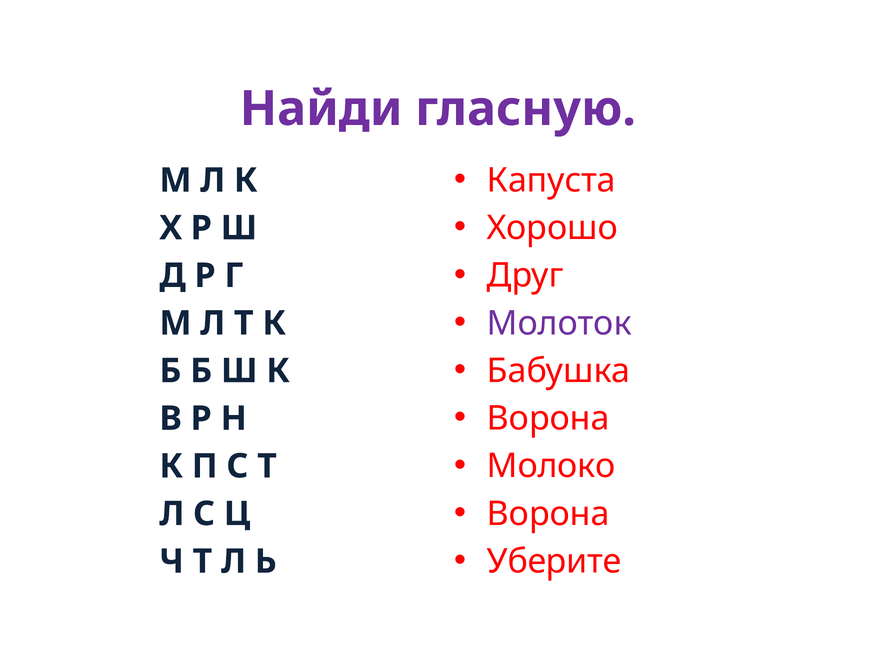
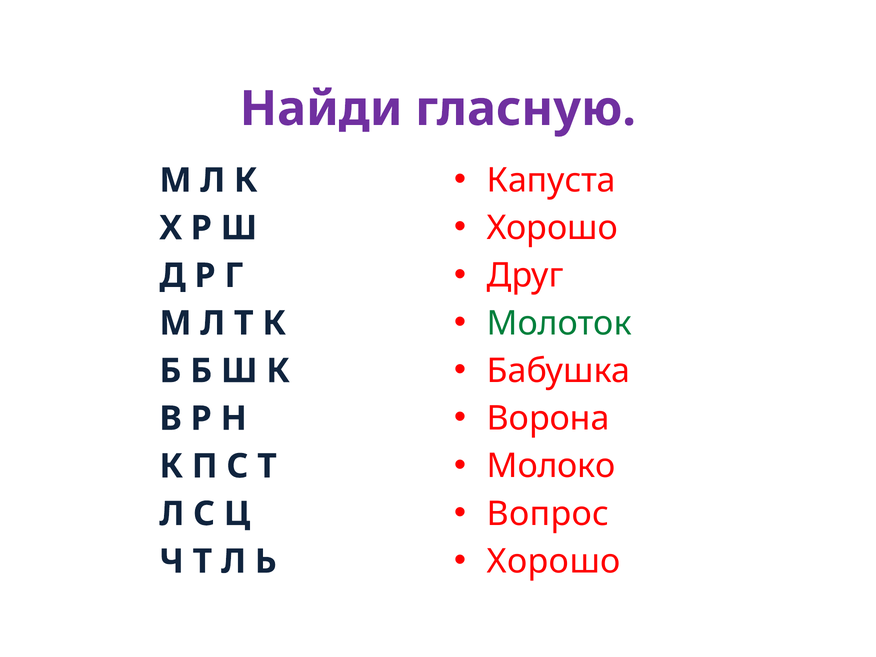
Молоток colour: purple -> green (559, 323)
Ворона: Ворона -> Вопрос (548, 514)
Уберите: Уберите -> Хорошо (554, 561)
